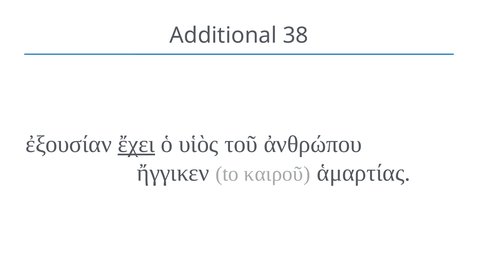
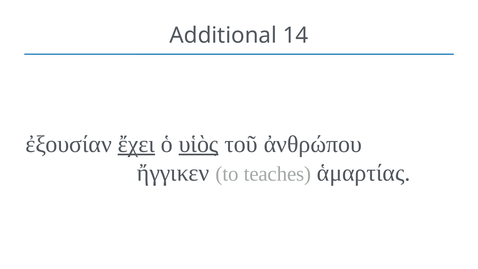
38: 38 -> 14 (295, 36)
υἱὸς underline: none -> present (199, 144)
καιροῦ: καιροῦ -> teaches (277, 174)
